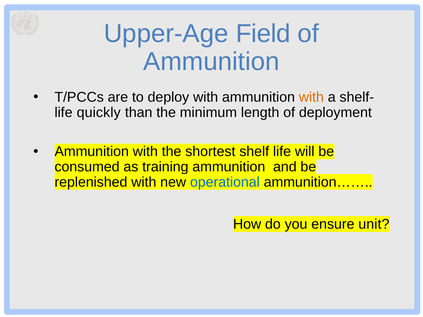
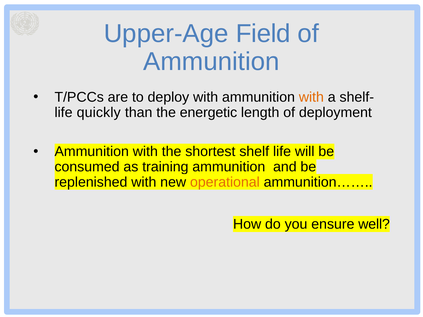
minimum: minimum -> energetic (208, 113)
operational colour: blue -> orange (225, 182)
unit: unit -> well (374, 224)
